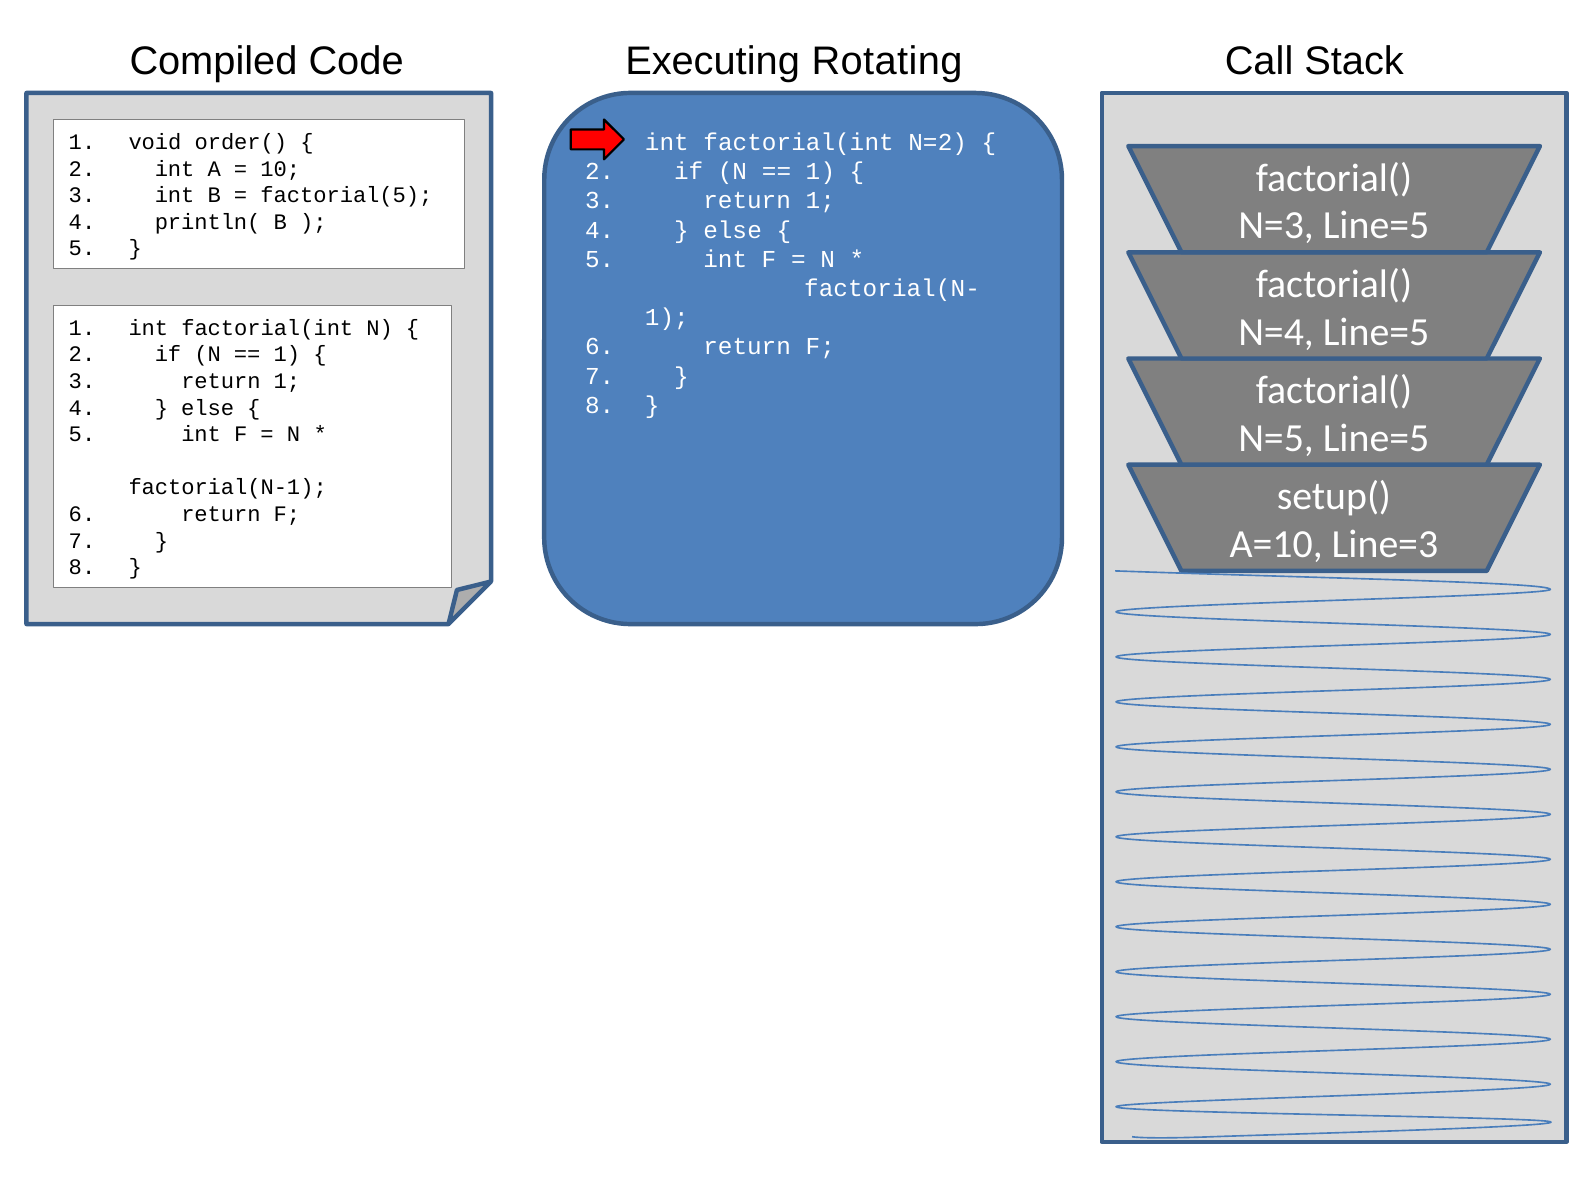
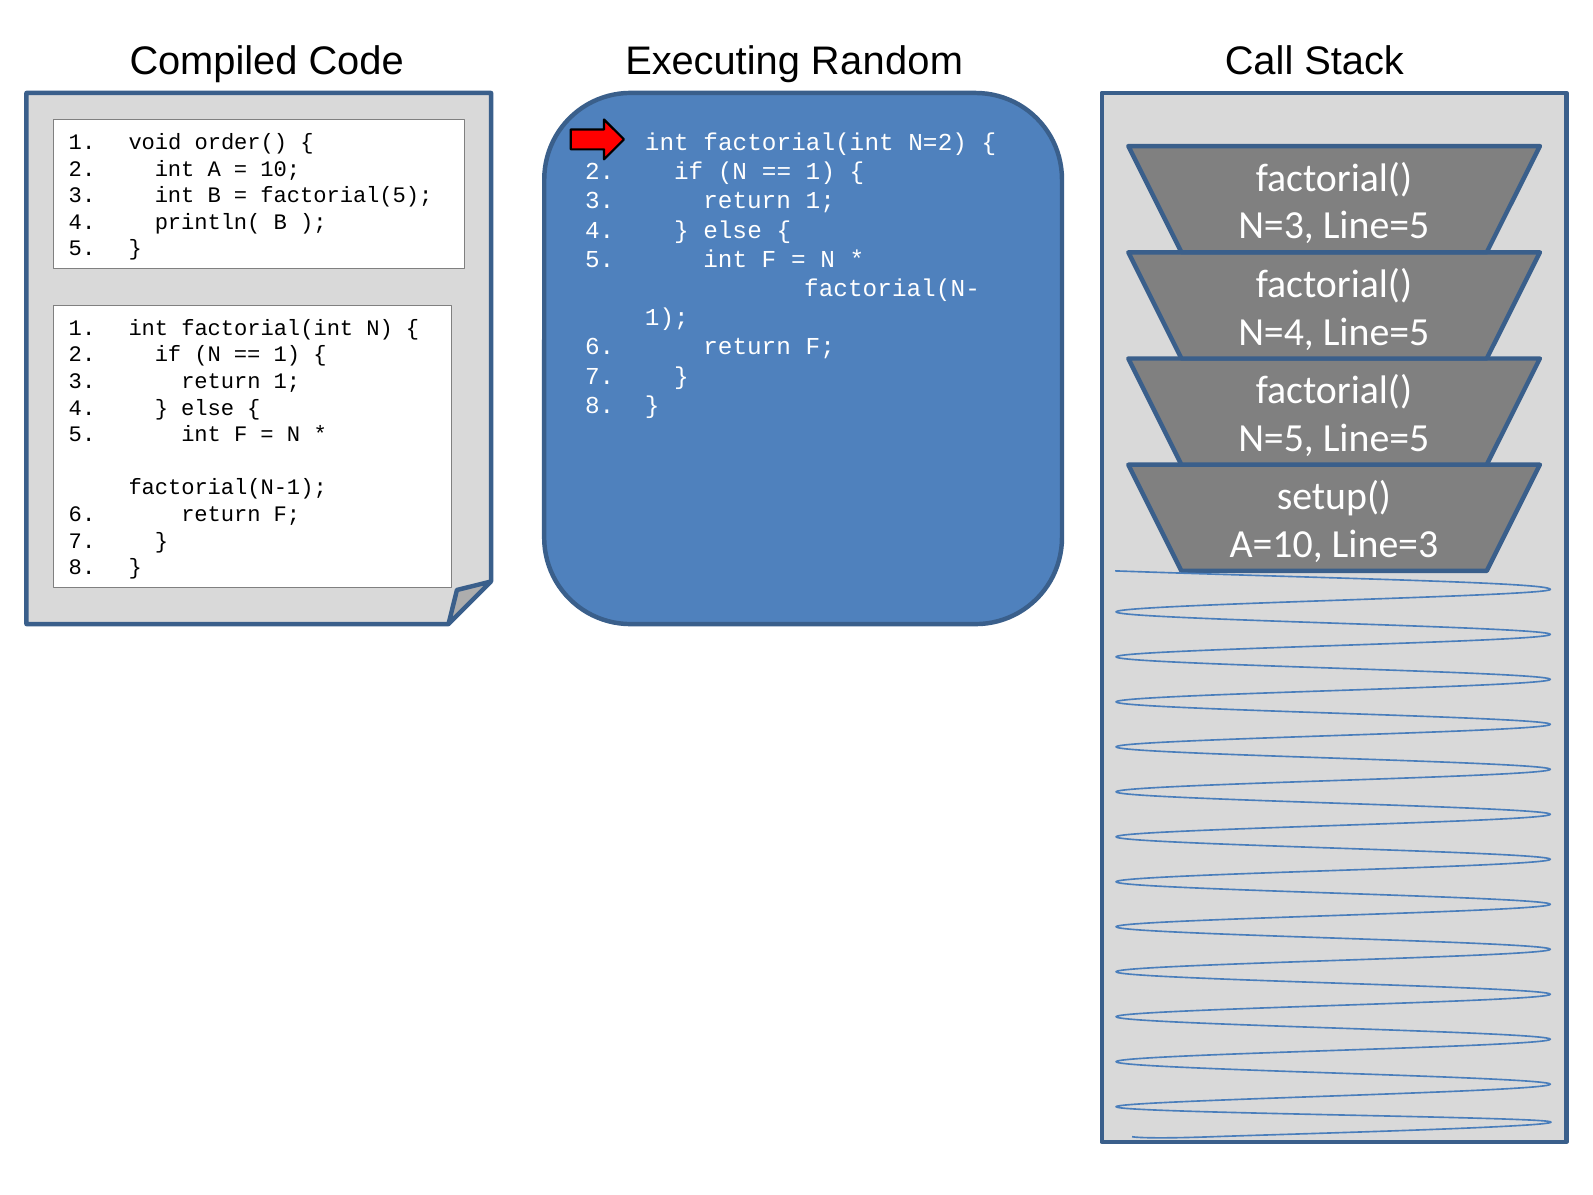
Rotating: Rotating -> Random (887, 61)
